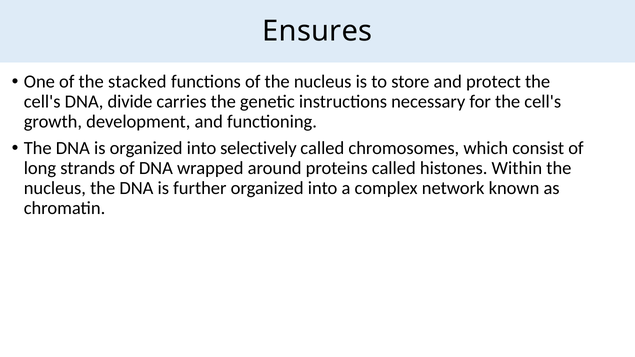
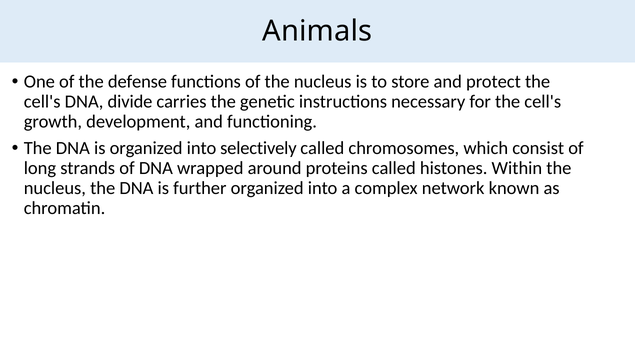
Ensures: Ensures -> Animals (317, 31)
stacked: stacked -> defense (137, 82)
